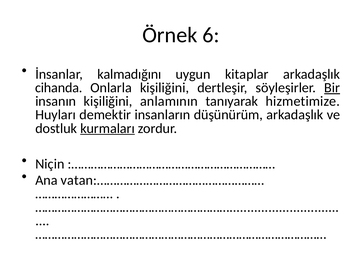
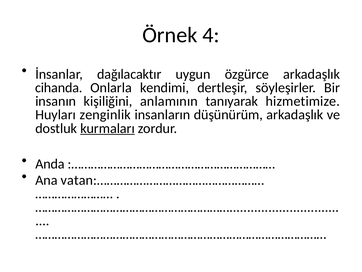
6: 6 -> 4 (211, 35)
kalmadığını: kalmadığını -> dağılacaktır (129, 74)
kitaplar: kitaplar -> özgürce (247, 74)
Onlarla kişiliğini: kişiliğini -> kendimi (165, 88)
Bir underline: present -> none (332, 88)
demektir: demektir -> zenginlik (105, 115)
Niçin: Niçin -> Anda (50, 164)
